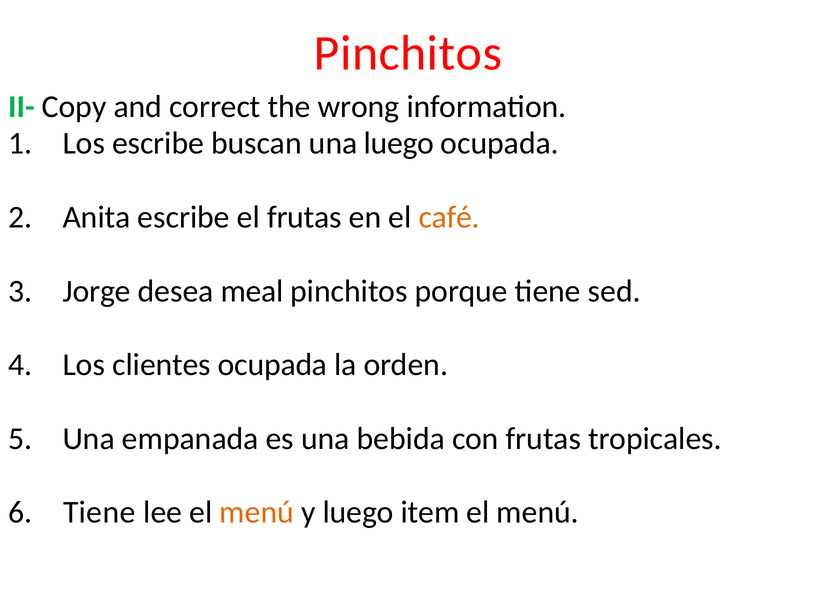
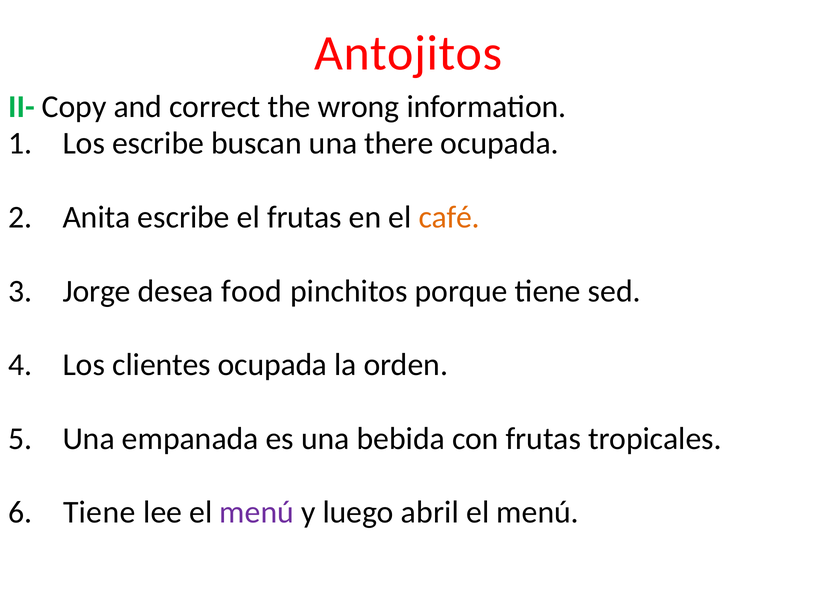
Pinchitos: Pinchitos -> Antojitos (408, 53)
una luego: luego -> there (399, 143)
meal: meal -> food (252, 291)
menú colour: orange -> purple (257, 512)
item: item -> abril (430, 512)
